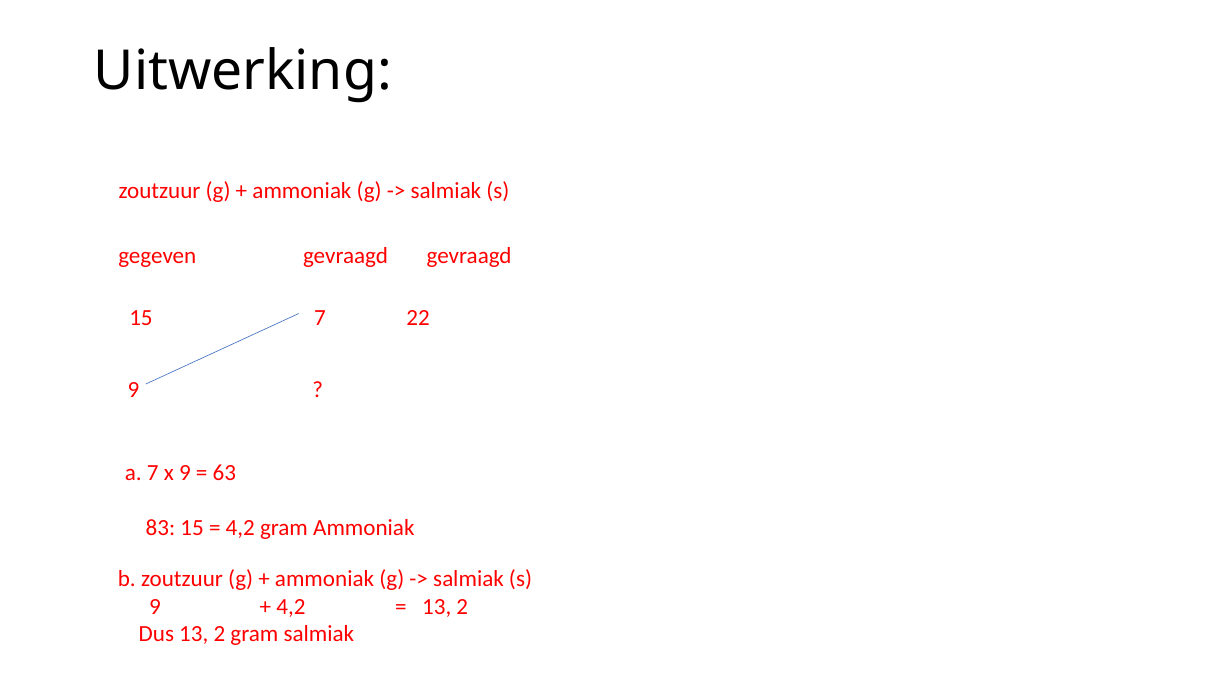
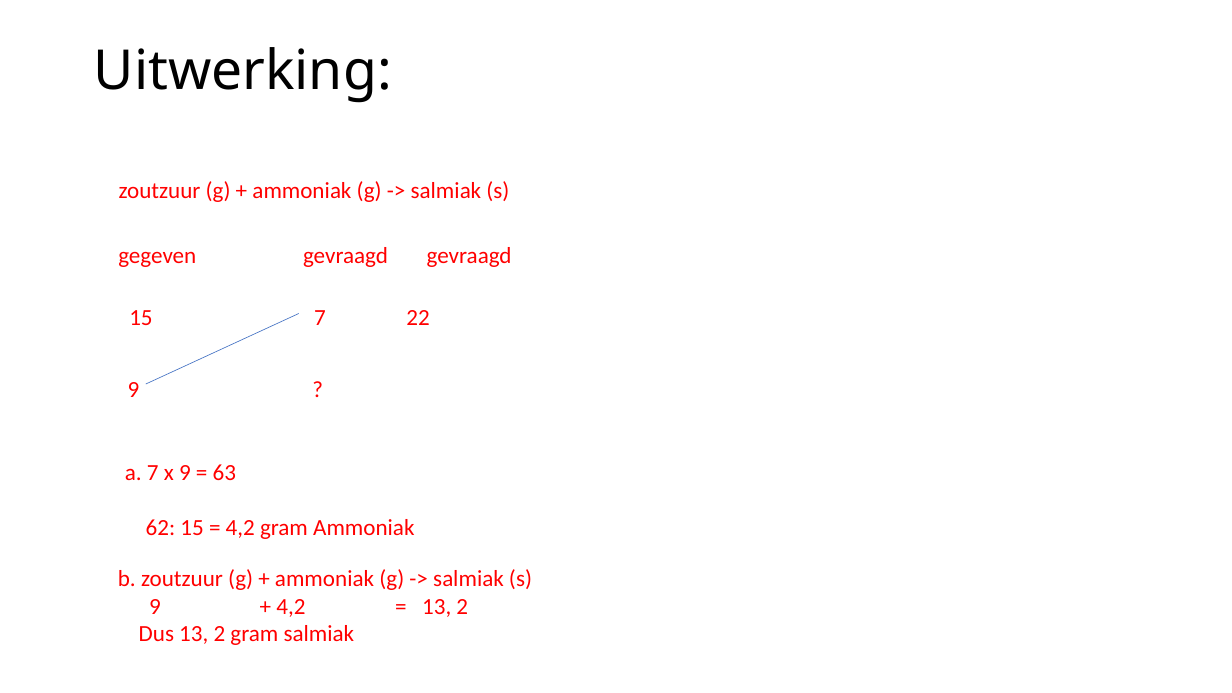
83: 83 -> 62 (160, 528)
